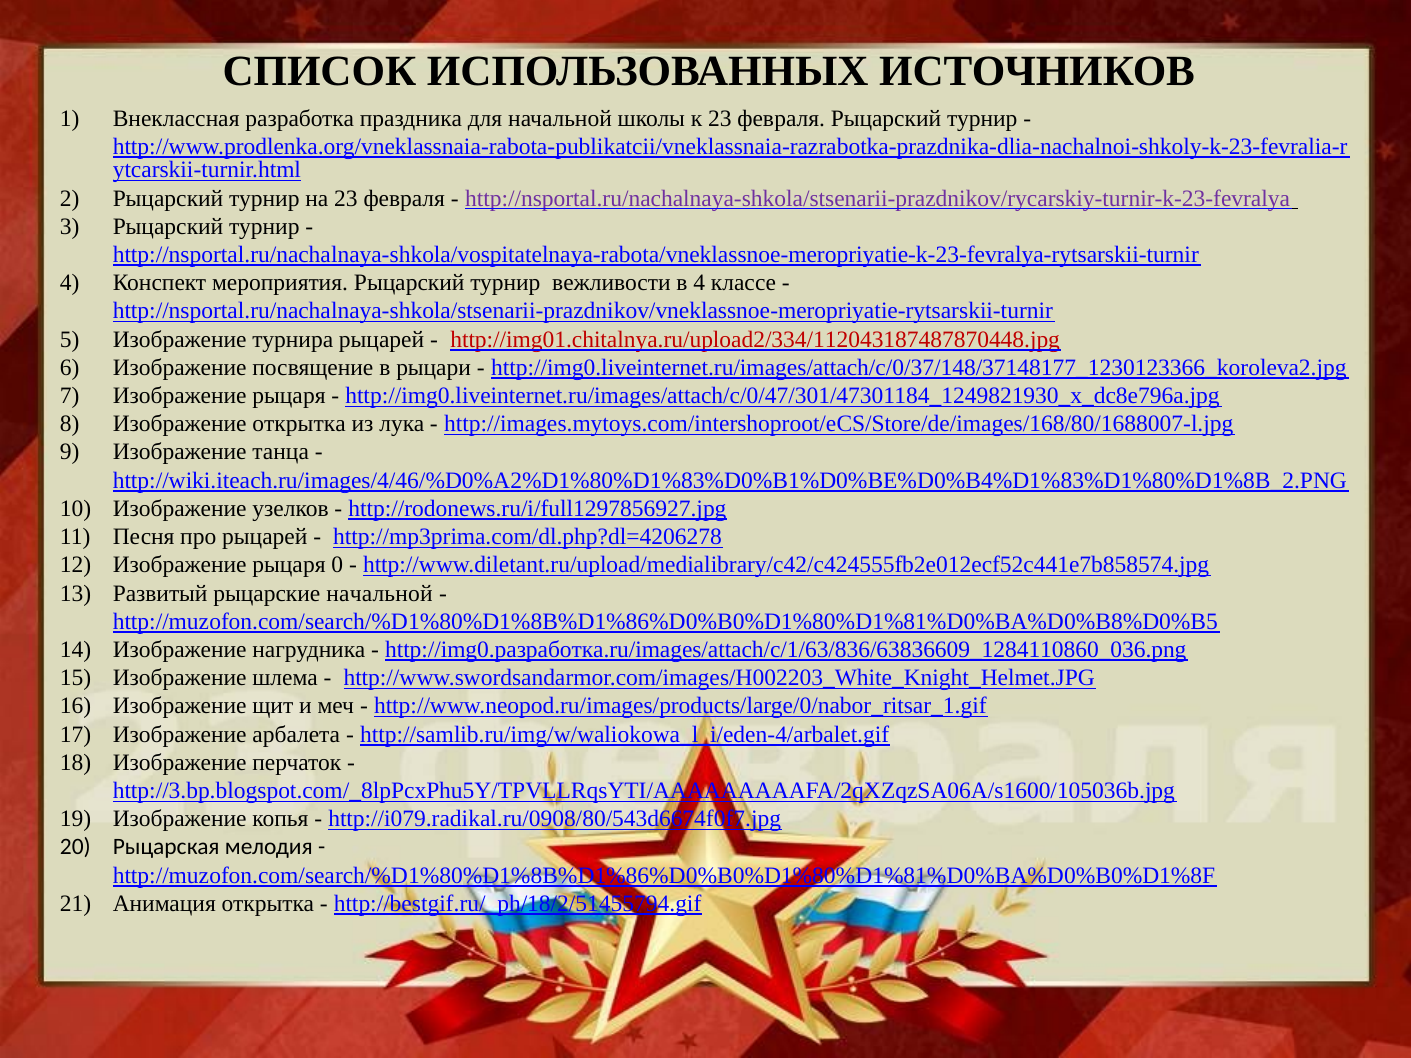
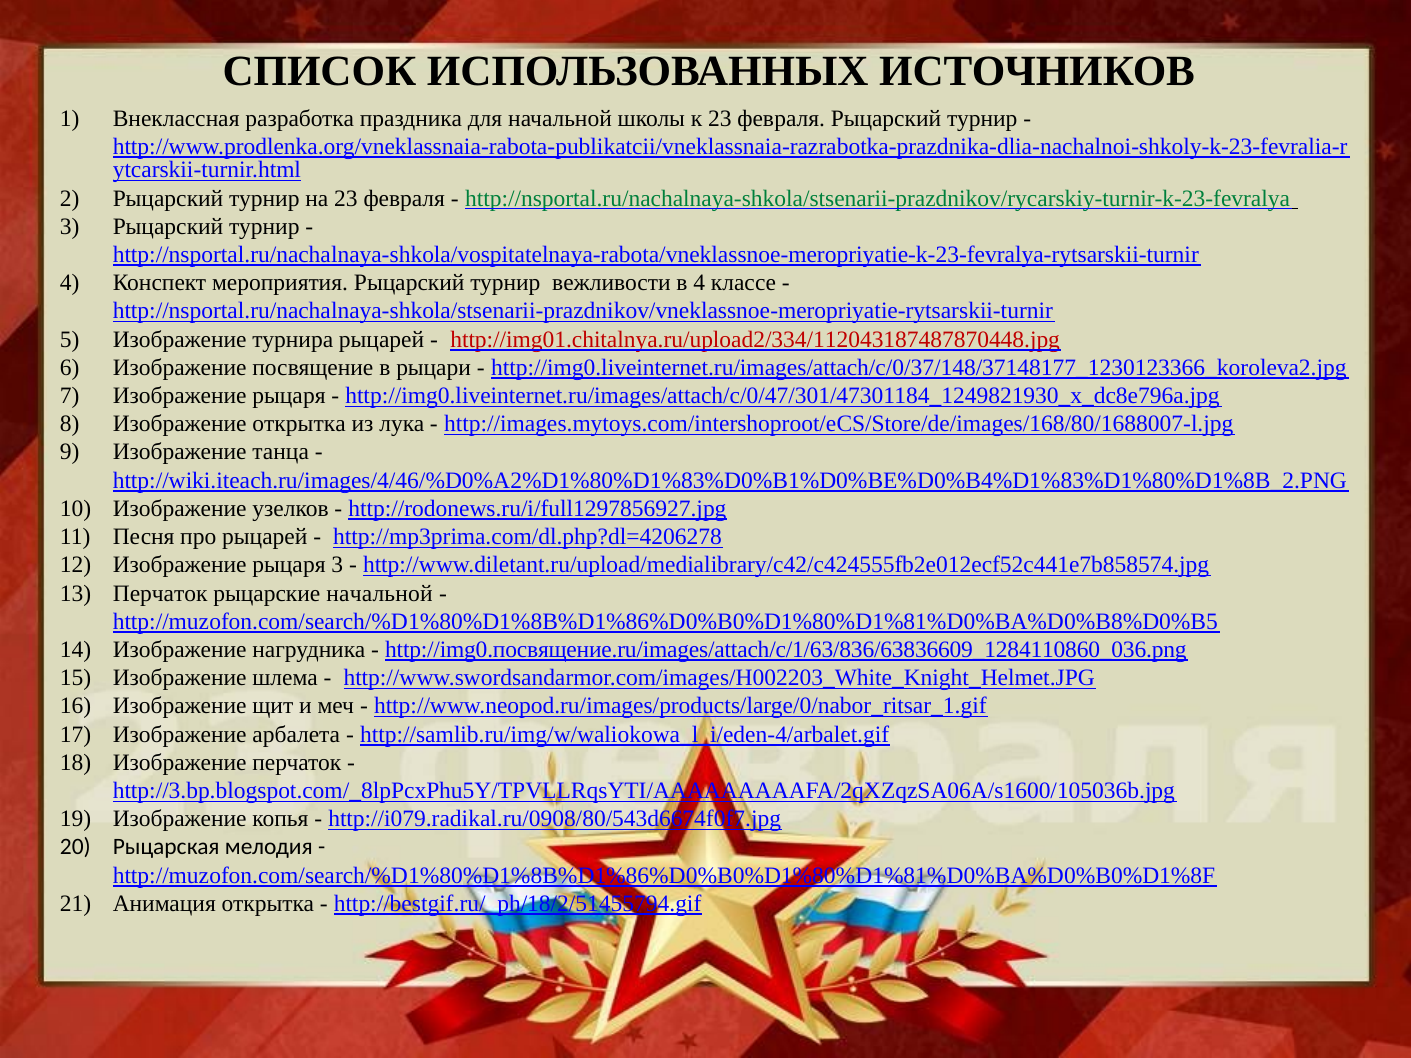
http://nsportal.ru/nachalnaya-shkola/stsenarii-prazdnikov/rycarskiy-turnir-k-23-fevralya colour: purple -> green (878, 198)
рыцаря 0: 0 -> 3 (337, 565)
Развитый: Развитый -> Перчаток (160, 593)
http://img0.разработка.ru/images/attach/c/1/63/836/63836609_1284110860_036.png: http://img0.разработка.ru/images/attach/c/1/63/836/63836609_1284110860_036.png -> http://img0.посвящение.ru/images/attach/c/1/63/836/63836609_1284110860_036.png (786, 650)
